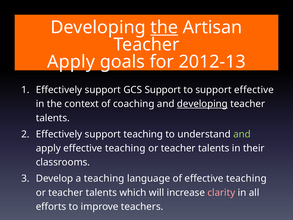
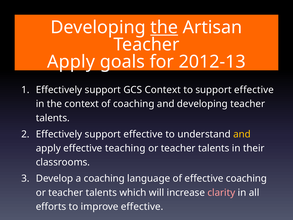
GCS Support: Support -> Context (163, 90)
developing underline: present -> none (202, 104)
Effectively support teaching: teaching -> effective (143, 134)
and colour: light green -> yellow (242, 134)
a teaching: teaching -> coaching (104, 178)
of effective teaching: teaching -> coaching (246, 178)
improve teachers: teachers -> effective (142, 206)
